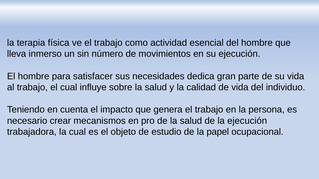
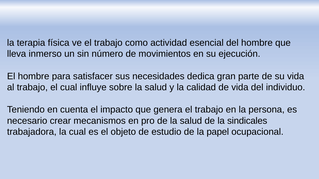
la ejecución: ejecución -> sindicales (247, 121)
